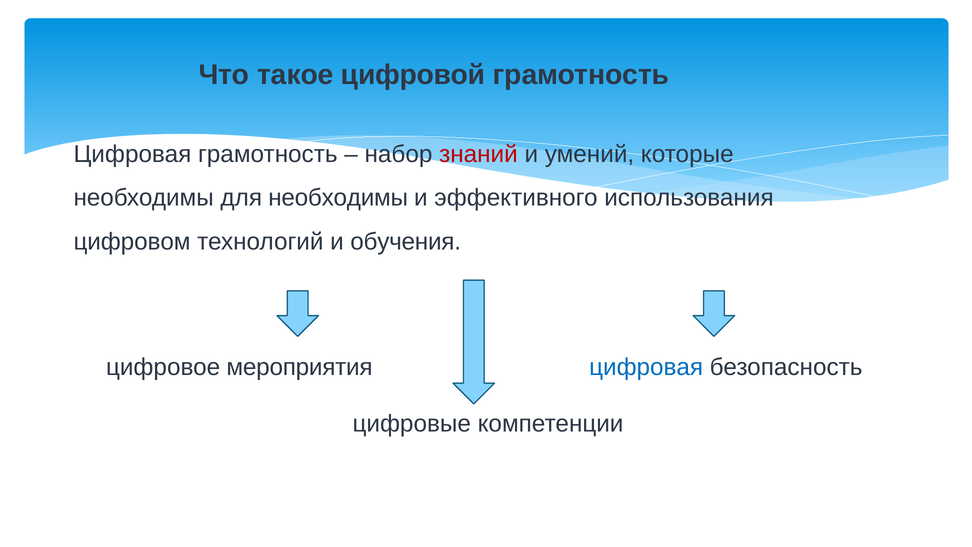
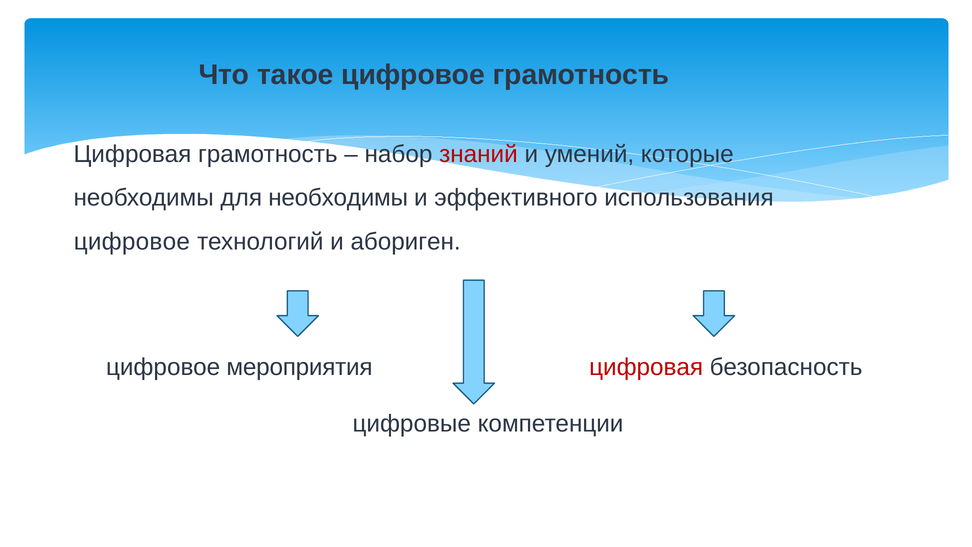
такое цифровой: цифровой -> цифровое (413, 75)
цифровом: цифровом -> цифровое (132, 242)
обучения: обучения -> абориген (406, 242)
цифровая colour: blue -> red (646, 367)
